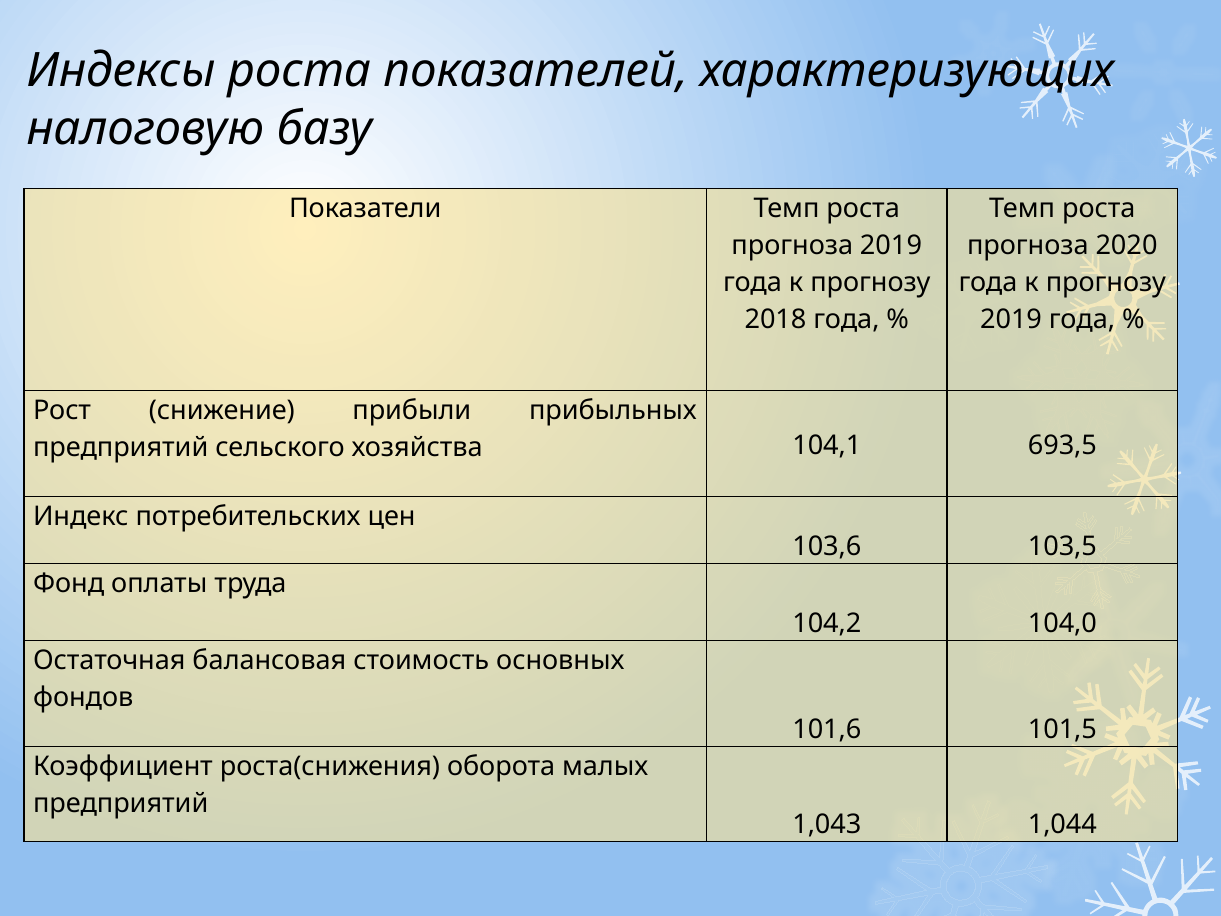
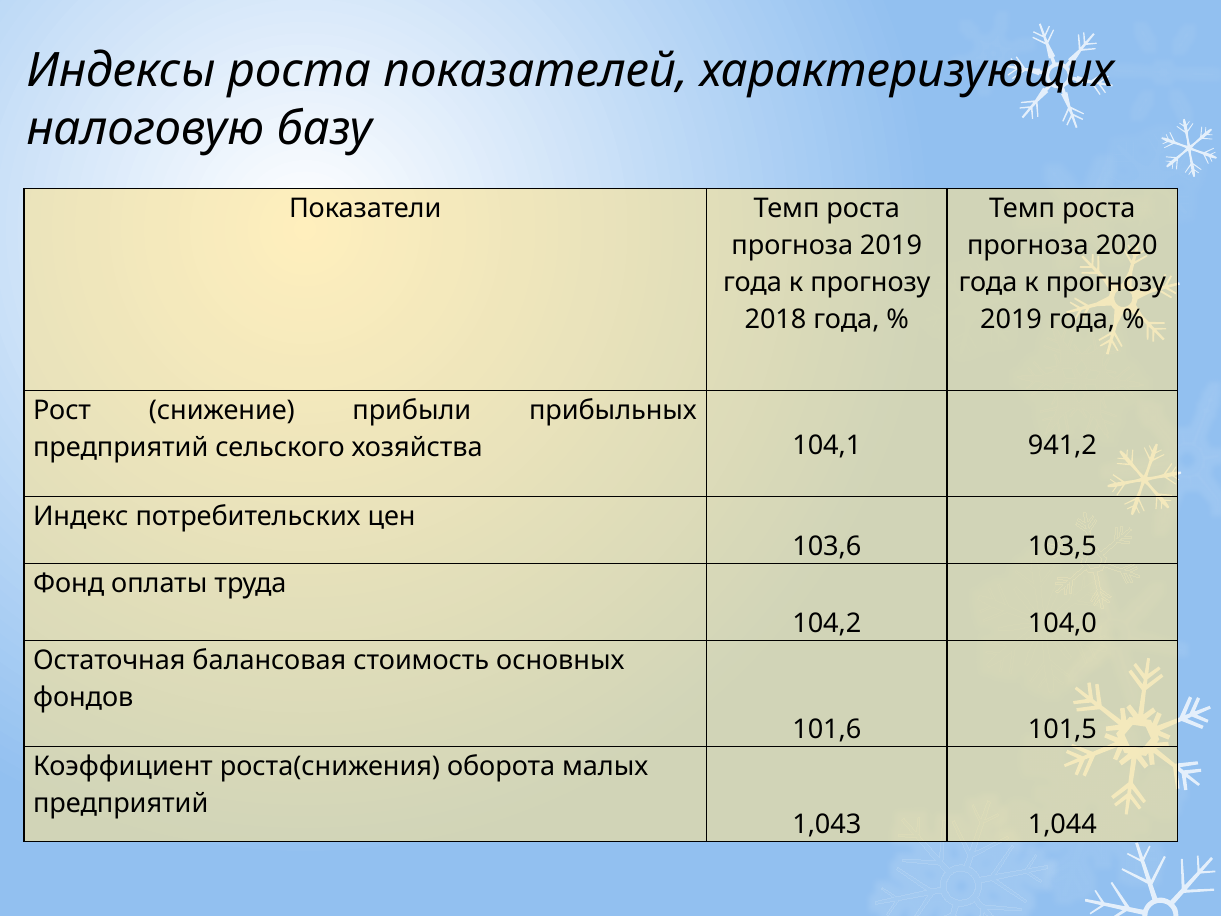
693,5: 693,5 -> 941,2 (1062, 445)
